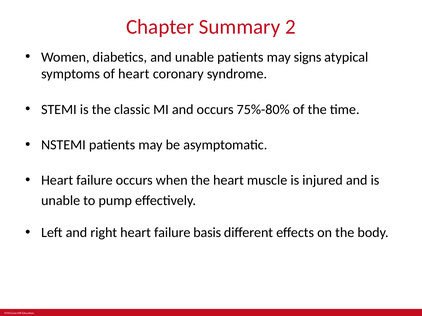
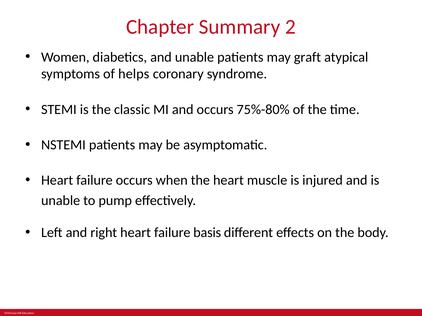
signs: signs -> graft (307, 57)
of heart: heart -> helps (134, 74)
